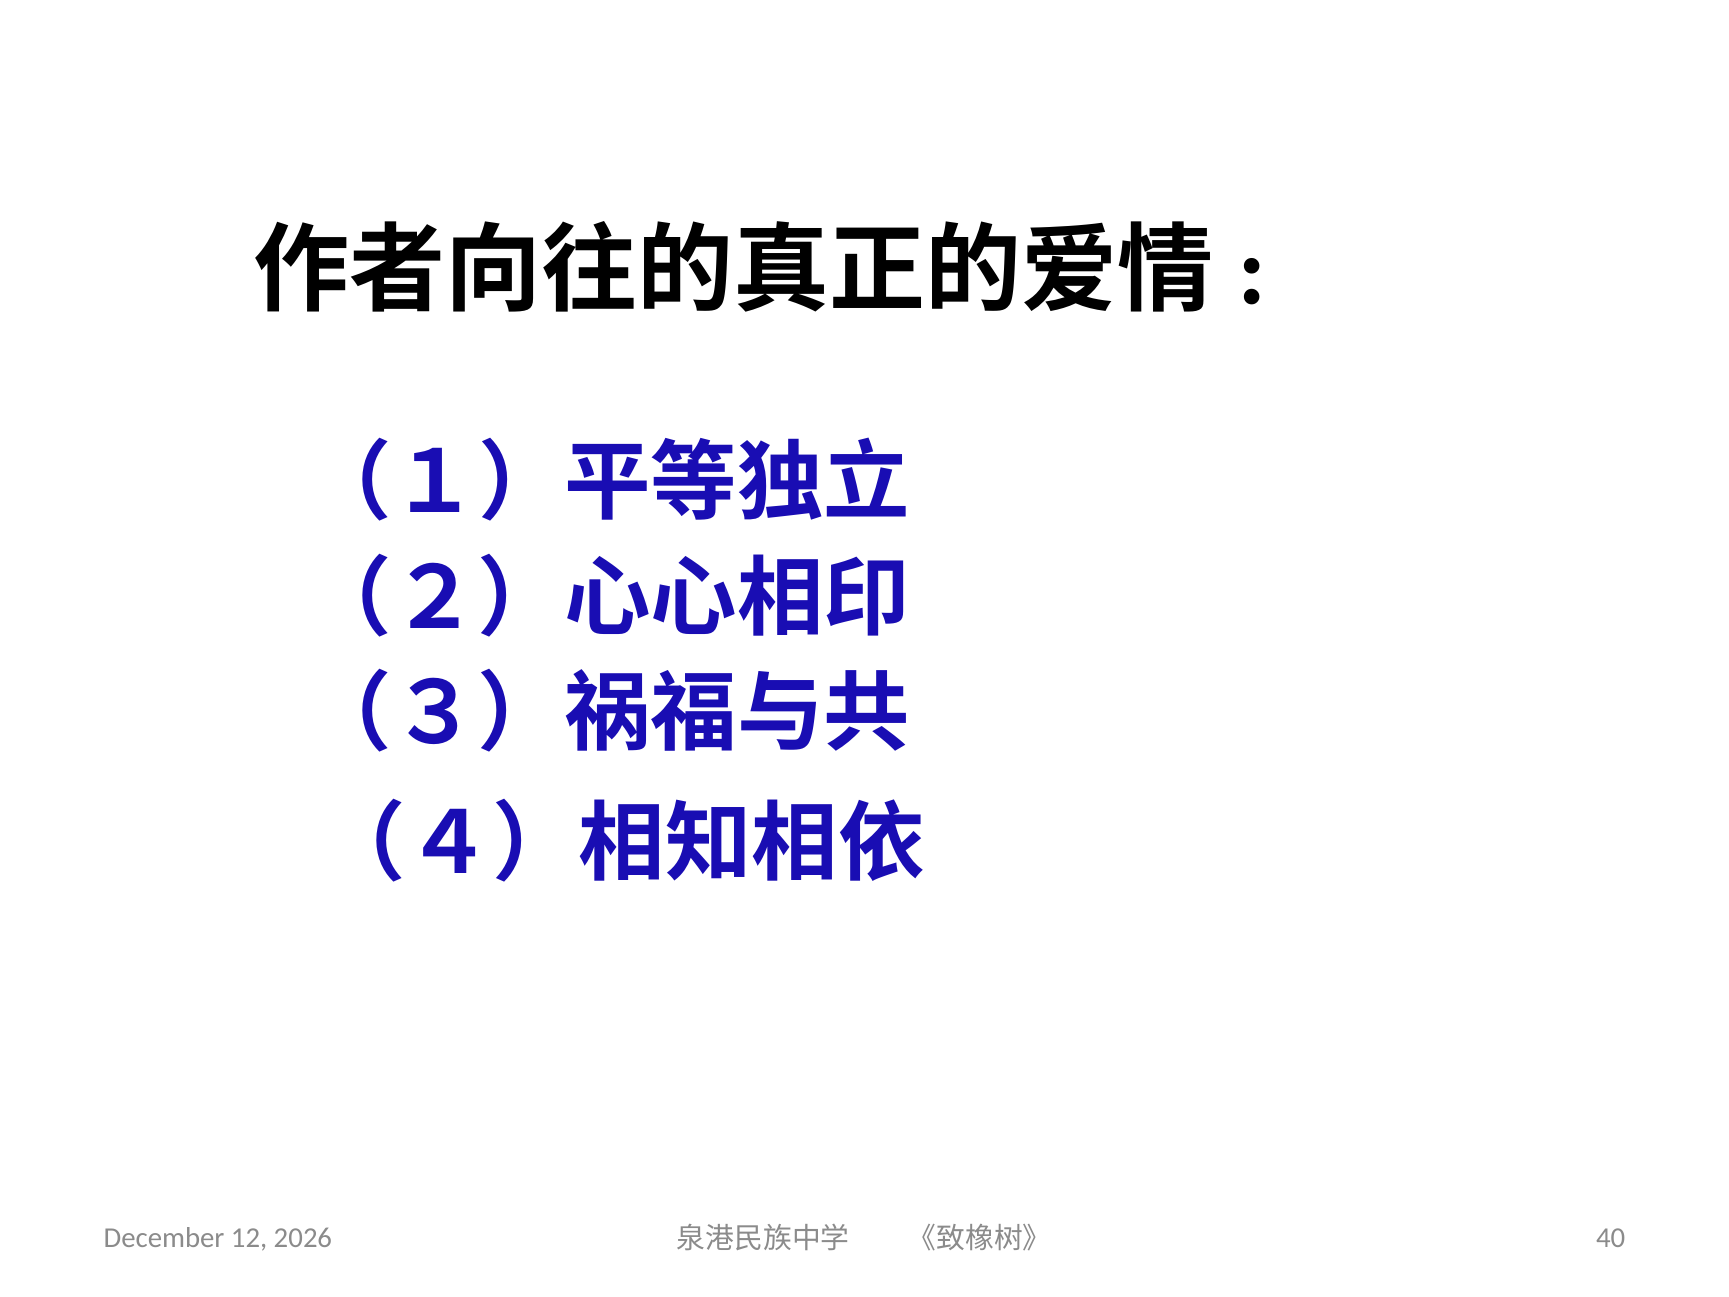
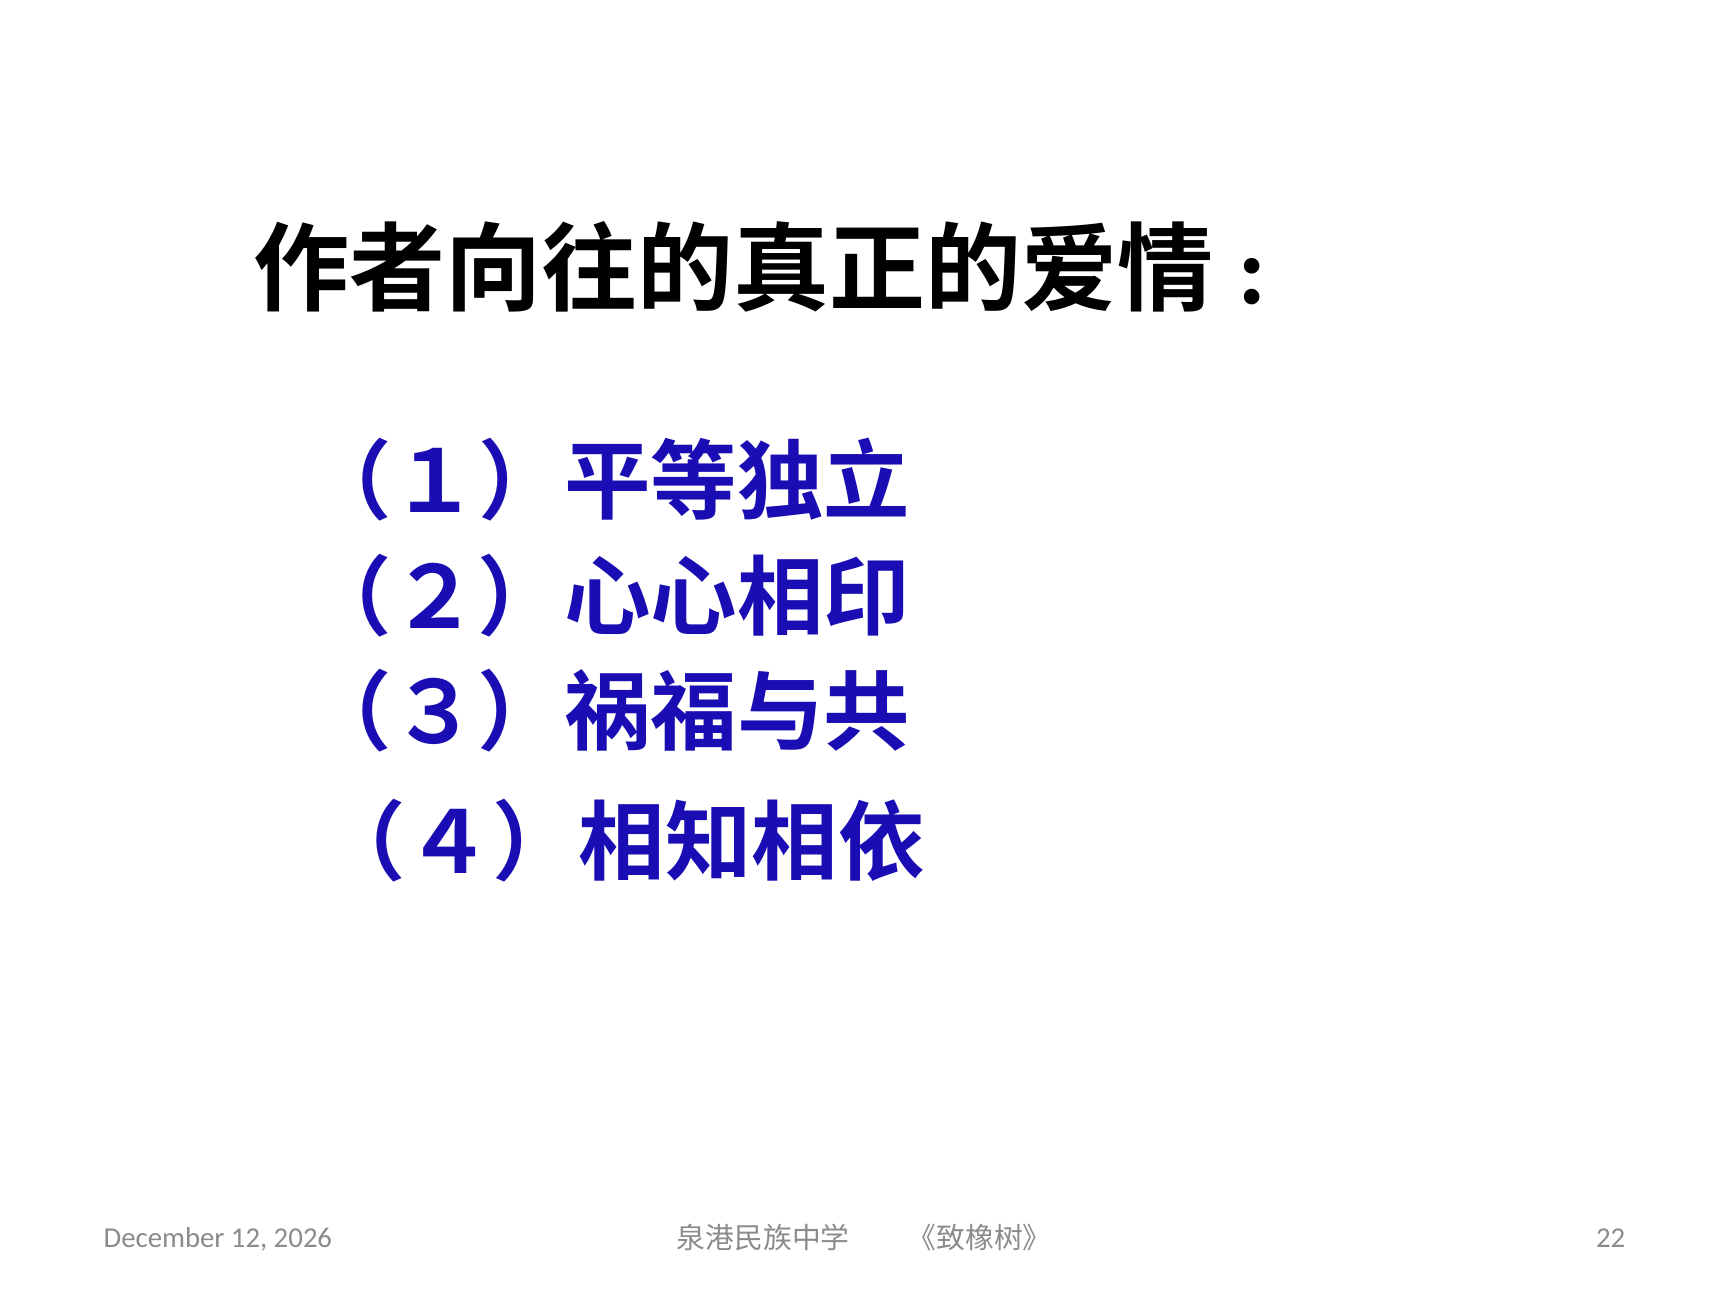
40: 40 -> 22 (1611, 1238)
